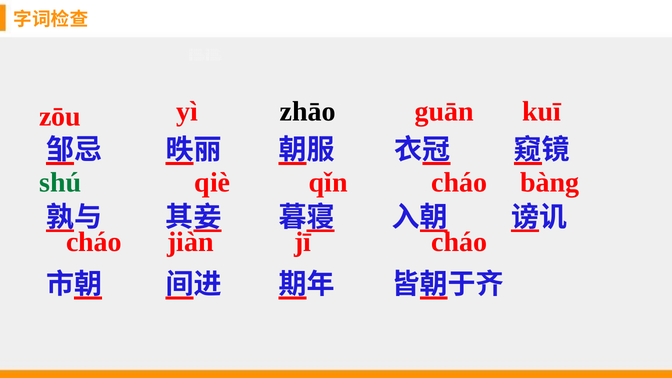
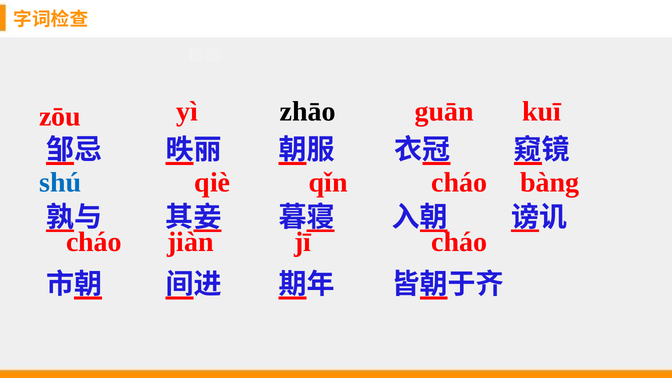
shú colour: green -> blue (60, 183)
